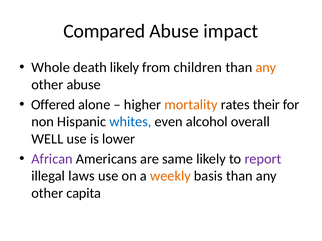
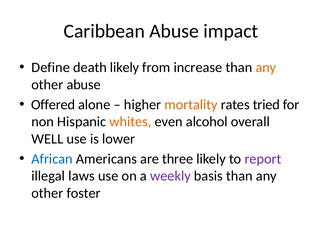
Compared: Compared -> Caribbean (104, 31)
Whole: Whole -> Define (51, 68)
children: children -> increase (198, 68)
their: their -> tried (266, 105)
whites colour: blue -> orange (130, 122)
African colour: purple -> blue (52, 159)
same: same -> three (178, 159)
weekly colour: orange -> purple (170, 176)
capita: capita -> foster (84, 194)
